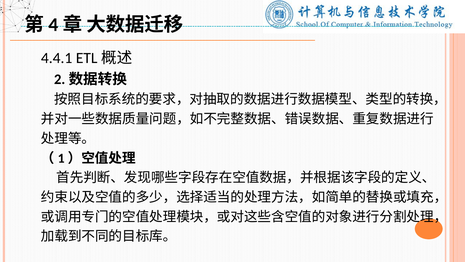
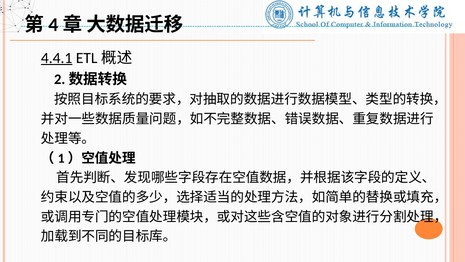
4.4.1 underline: none -> present (57, 58)
